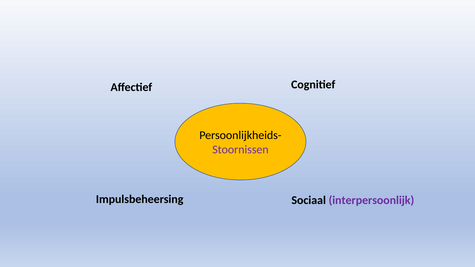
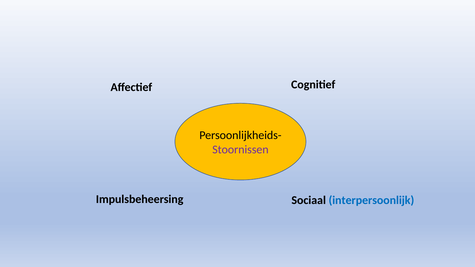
interpersoonlijk colour: purple -> blue (371, 200)
